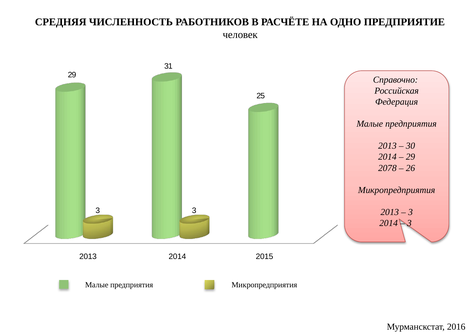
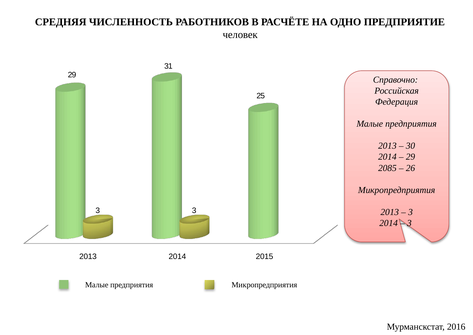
2078: 2078 -> 2085 (387, 168)
